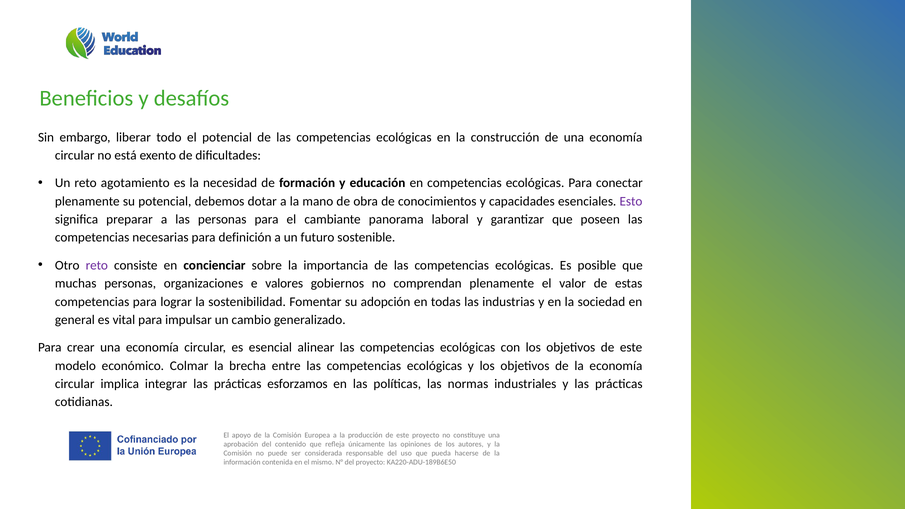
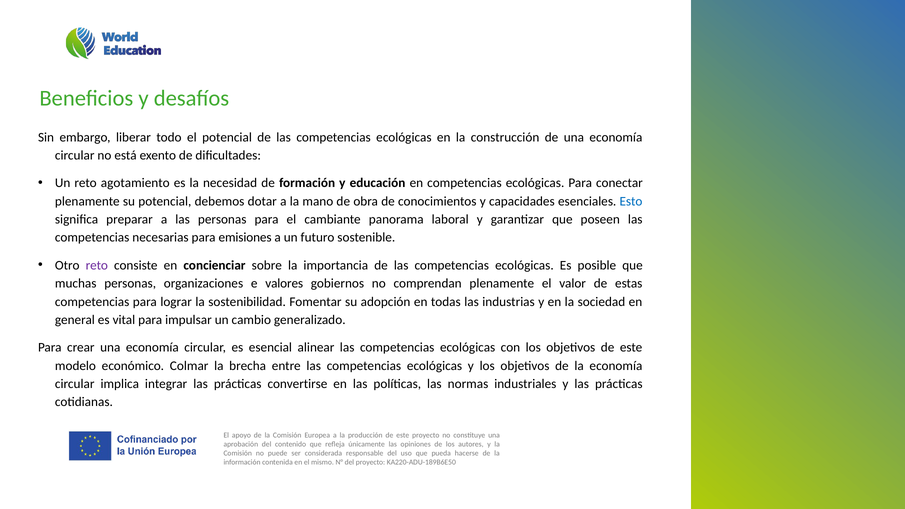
Esto colour: purple -> blue (631, 201)
definición: definición -> emisiones (245, 238)
esforzamos: esforzamos -> convertirse (297, 384)
